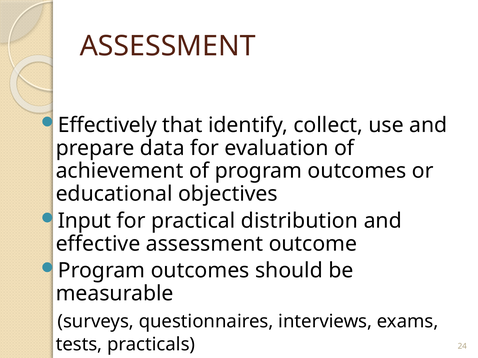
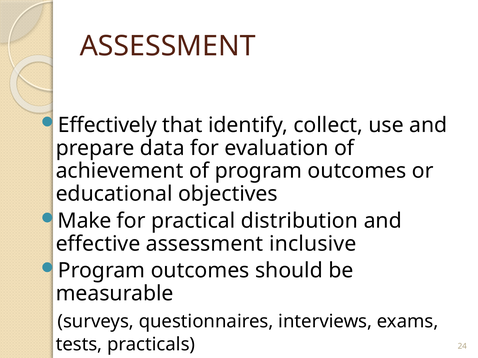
Input: Input -> Make (85, 221)
outcome: outcome -> inclusive (313, 244)
